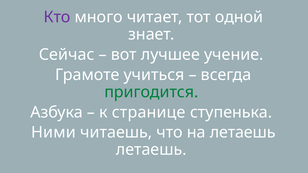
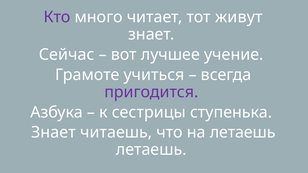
одной: одной -> живут (239, 17)
пригодится colour: green -> purple (151, 92)
странице: странице -> сестрицы (149, 112)
Ними: Ними -> Знает (53, 133)
